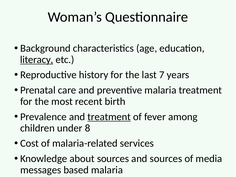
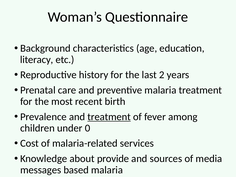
literacy underline: present -> none (37, 60)
7: 7 -> 2 (162, 75)
8: 8 -> 0 (88, 128)
about sources: sources -> provide (113, 159)
